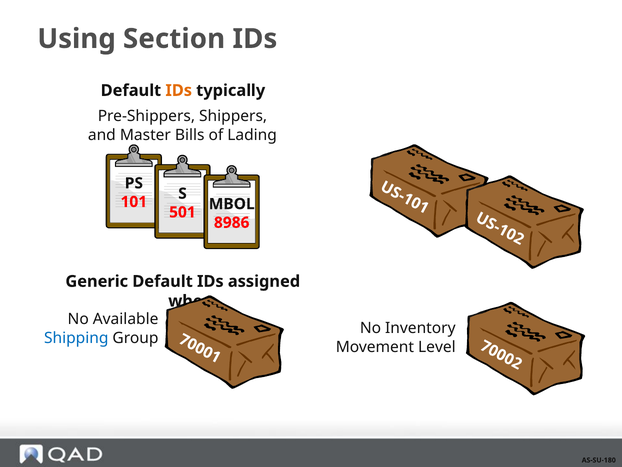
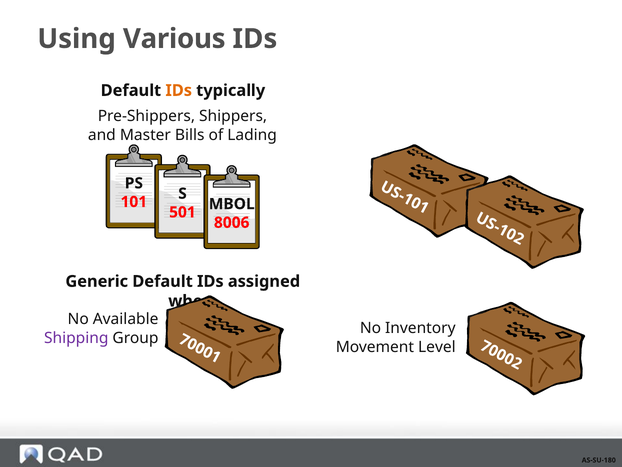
Section: Section -> Various (174, 39)
8986: 8986 -> 8006 (232, 222)
Shipping colour: blue -> purple (76, 338)
